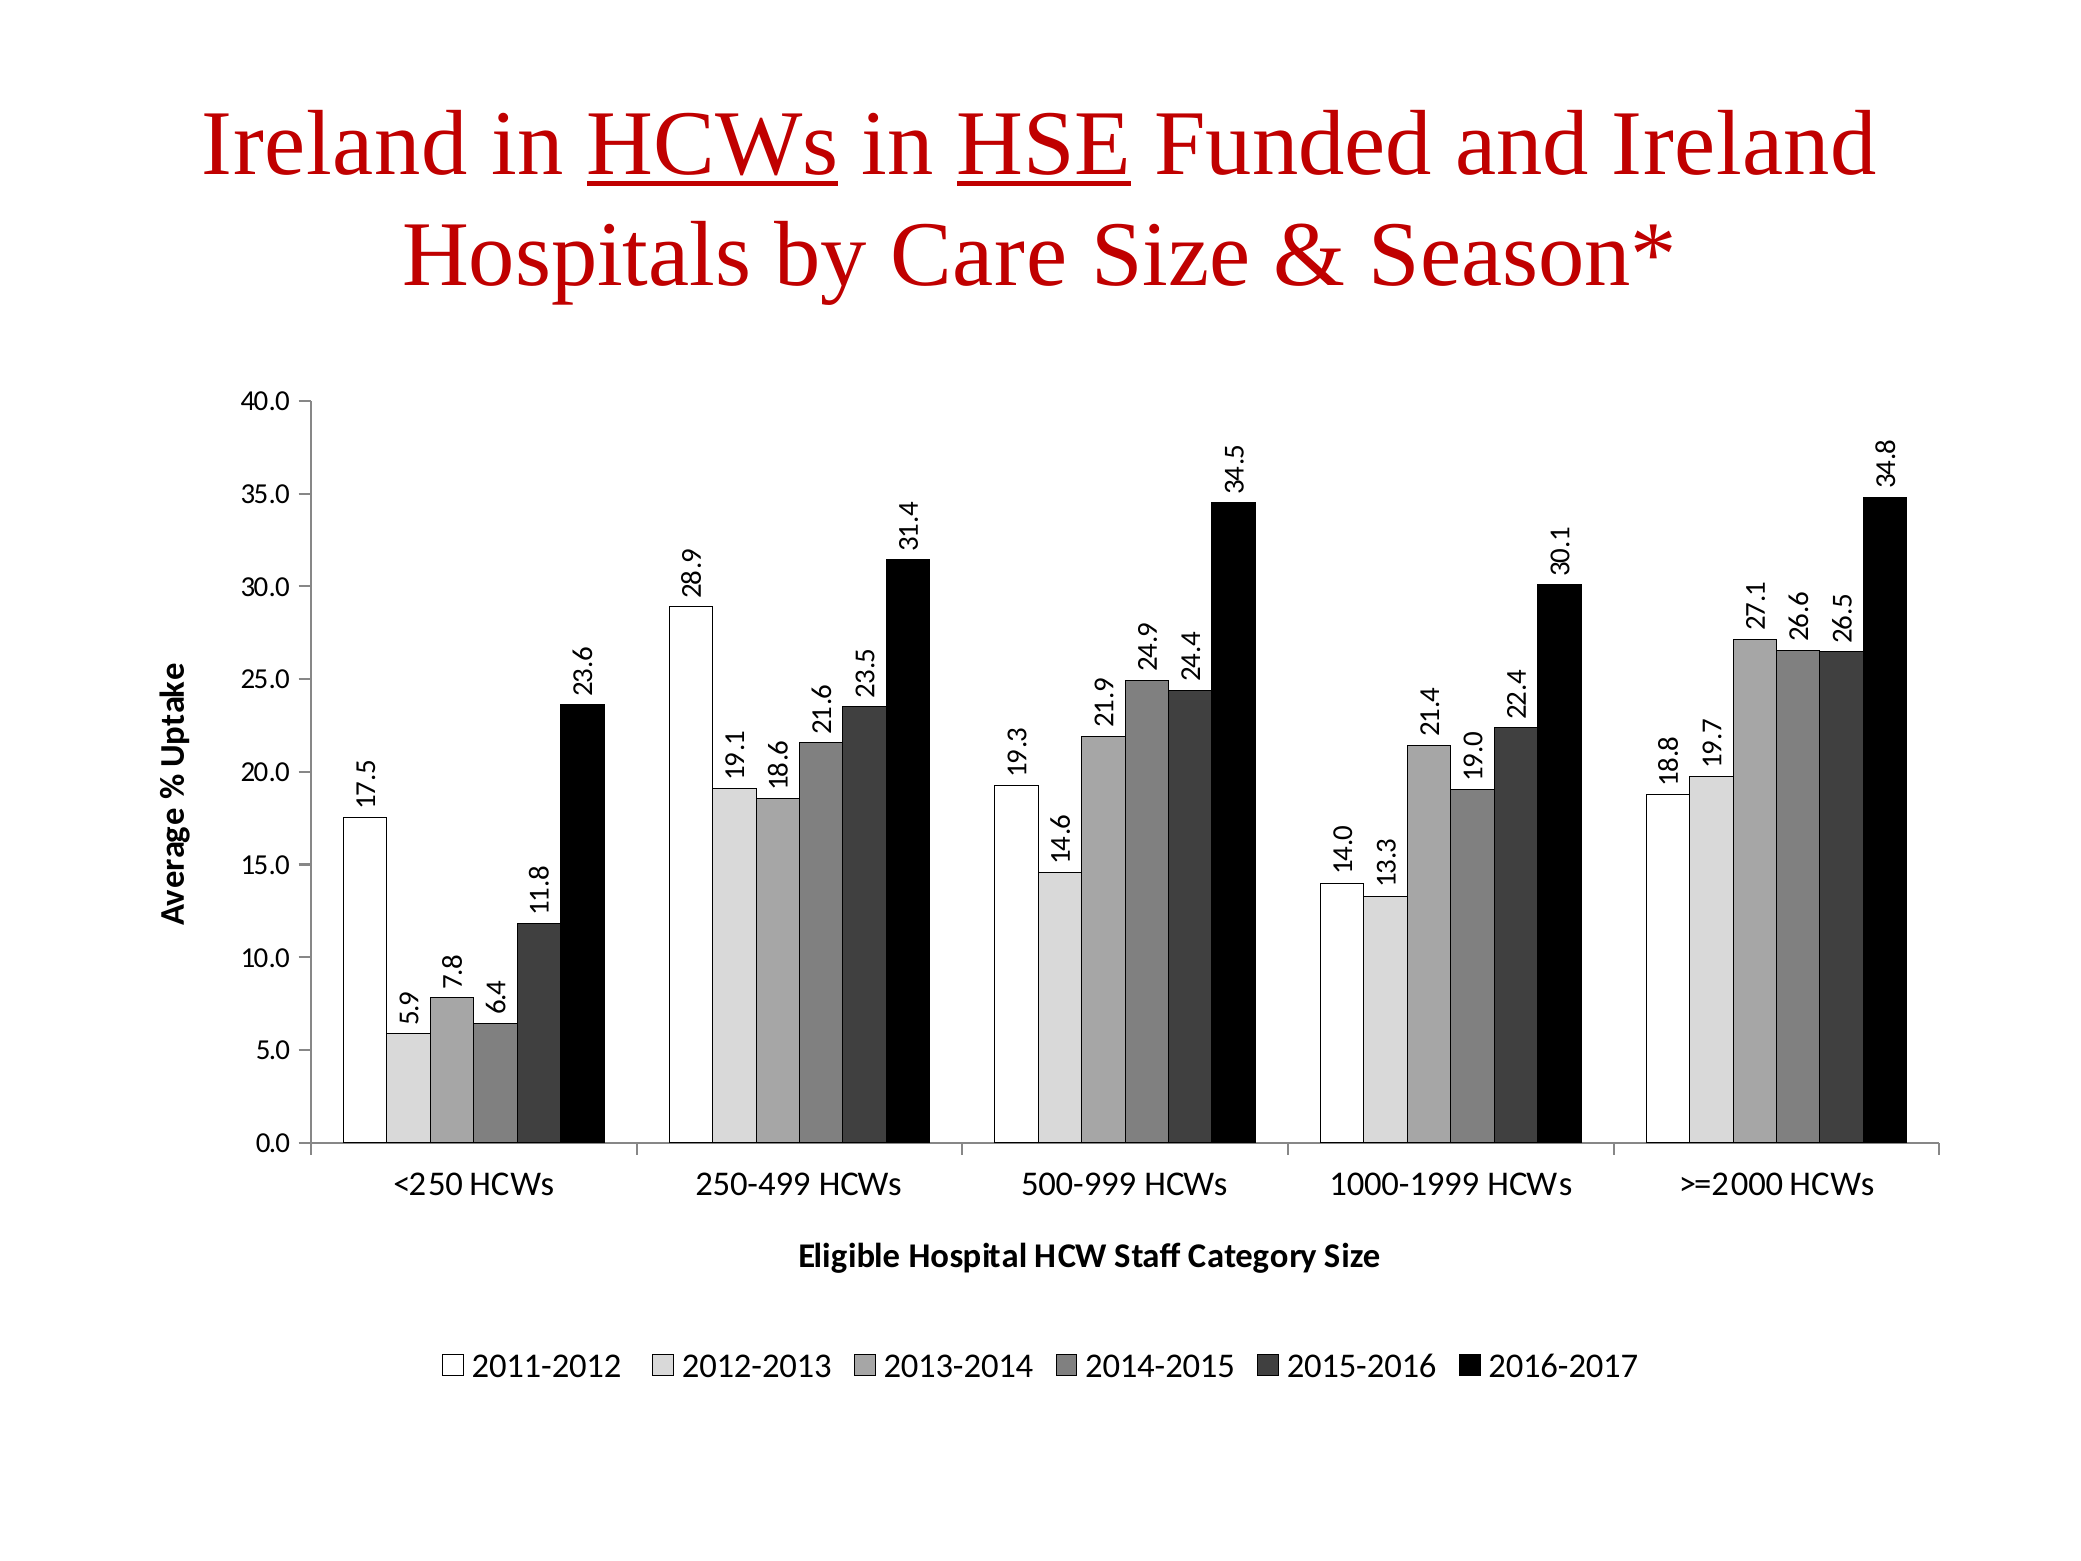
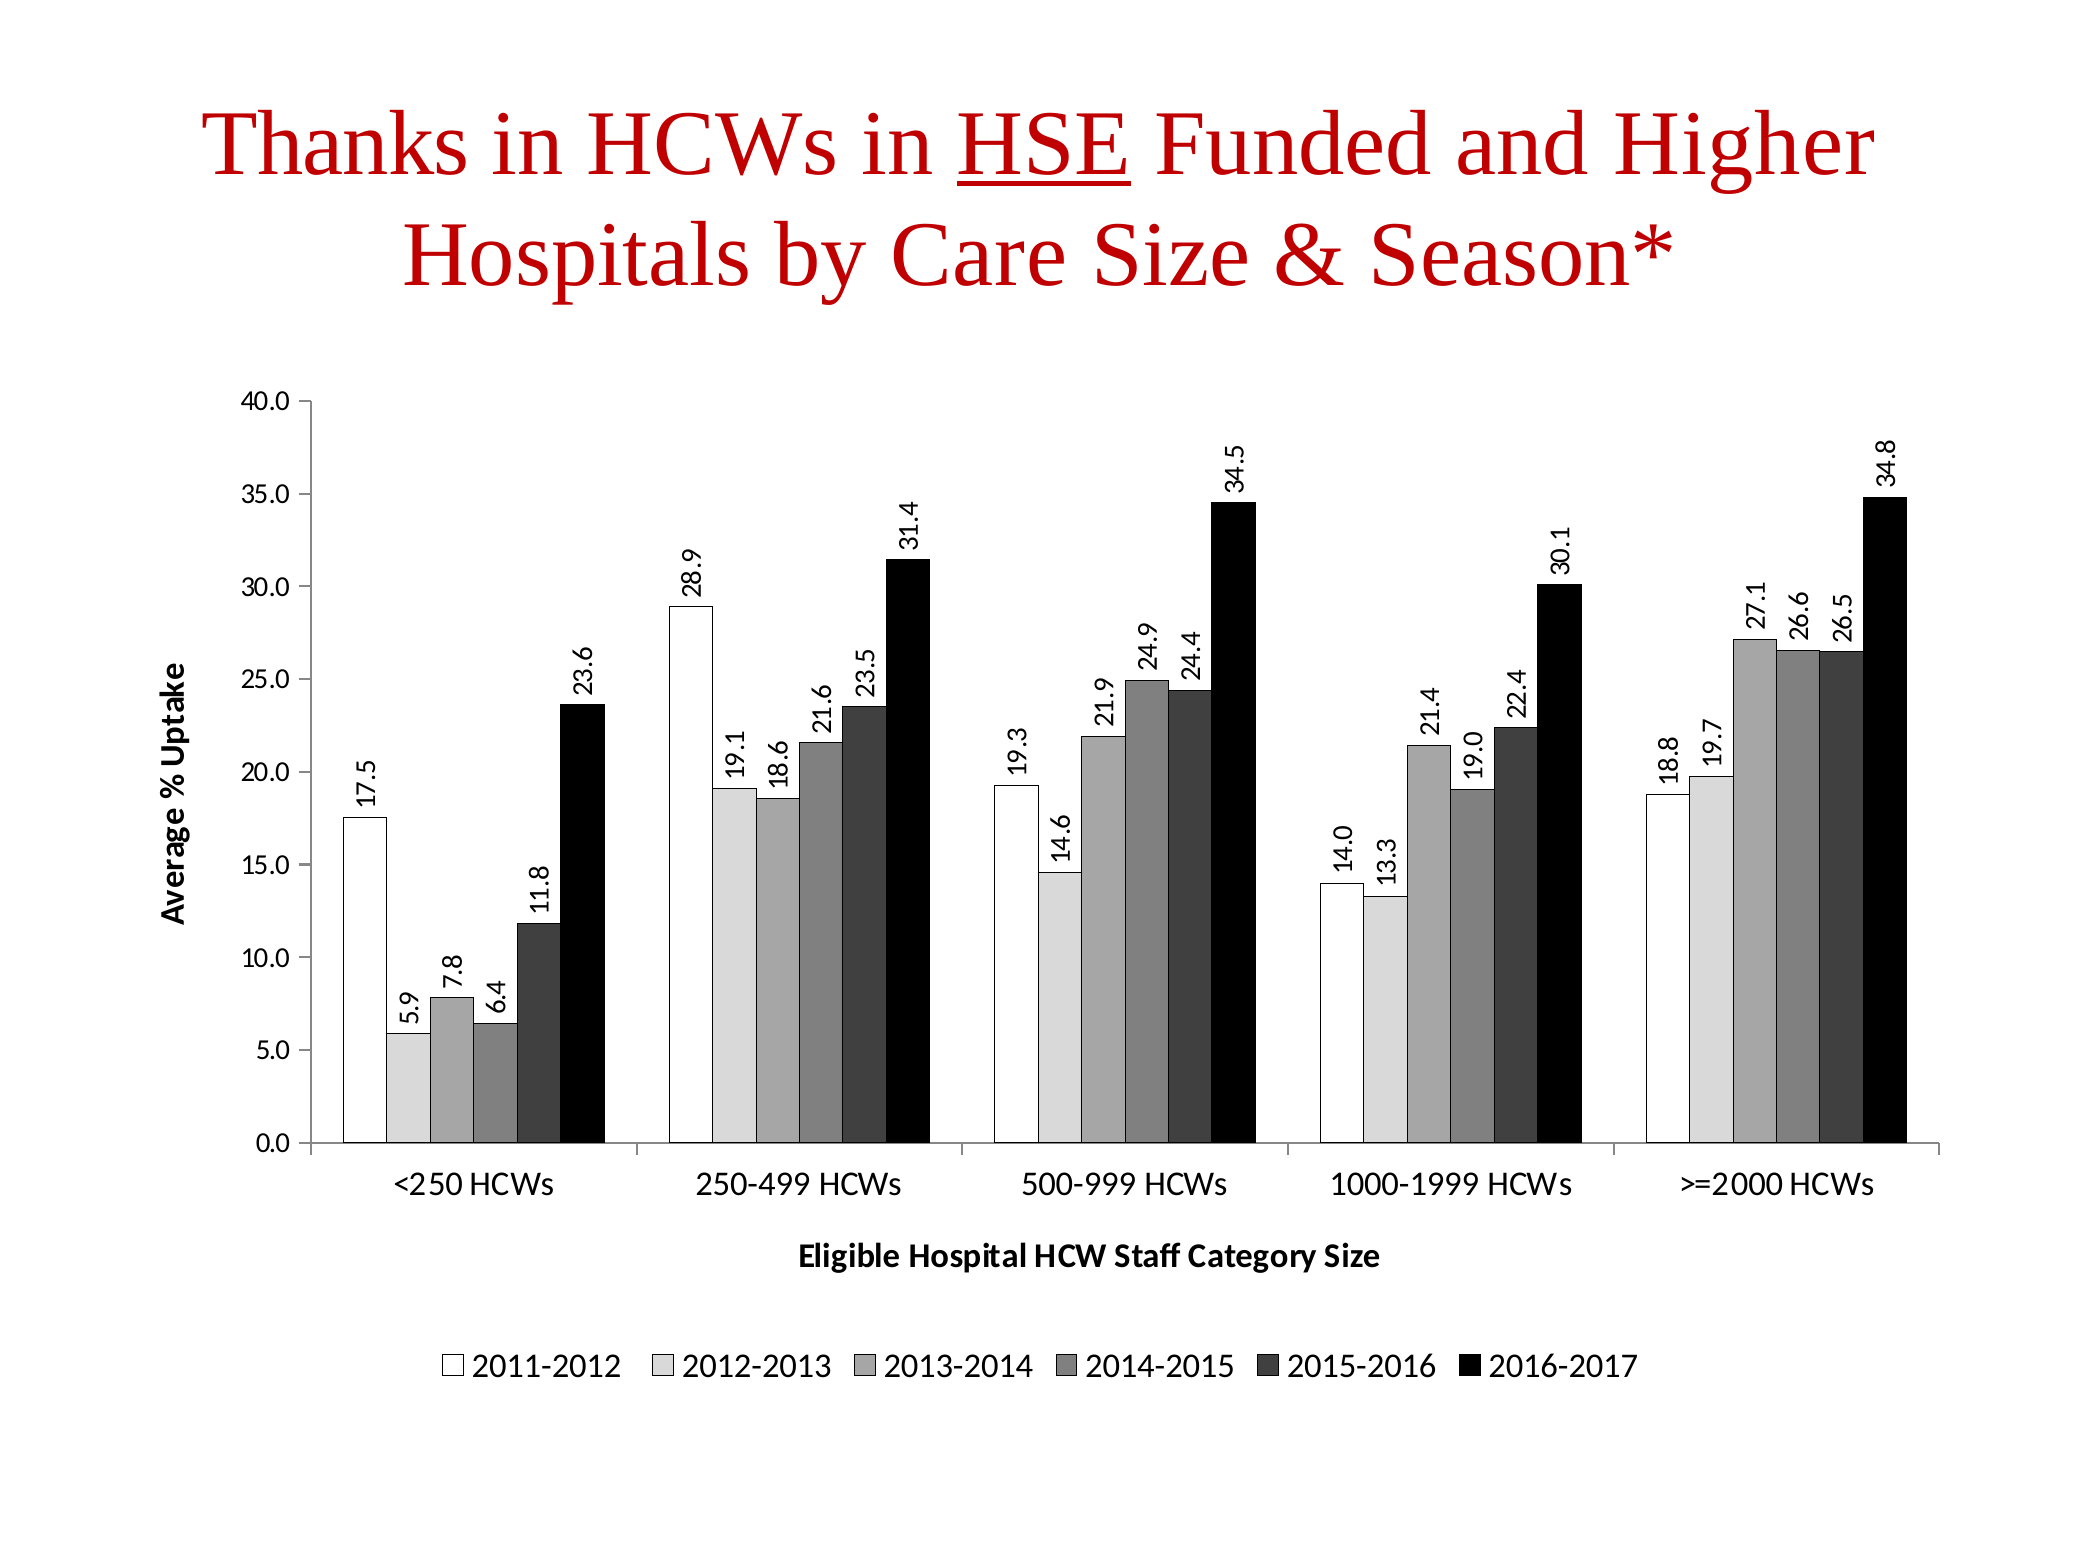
Ireland: Ireland -> Thanks (335, 143)
HCWs underline: present -> none (713, 143)
and Ireland: Ireland -> Higher (1744, 143)
